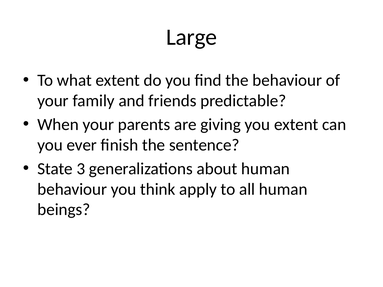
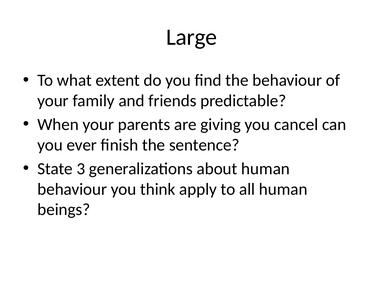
you extent: extent -> cancel (296, 125)
